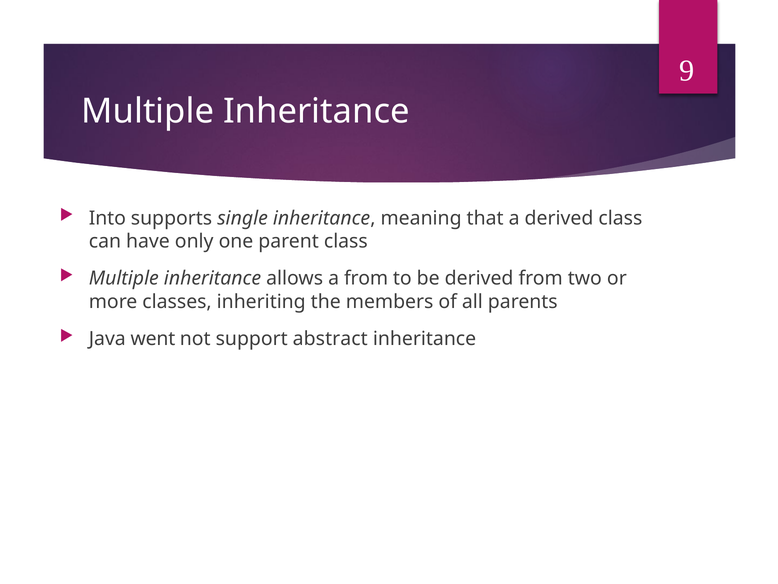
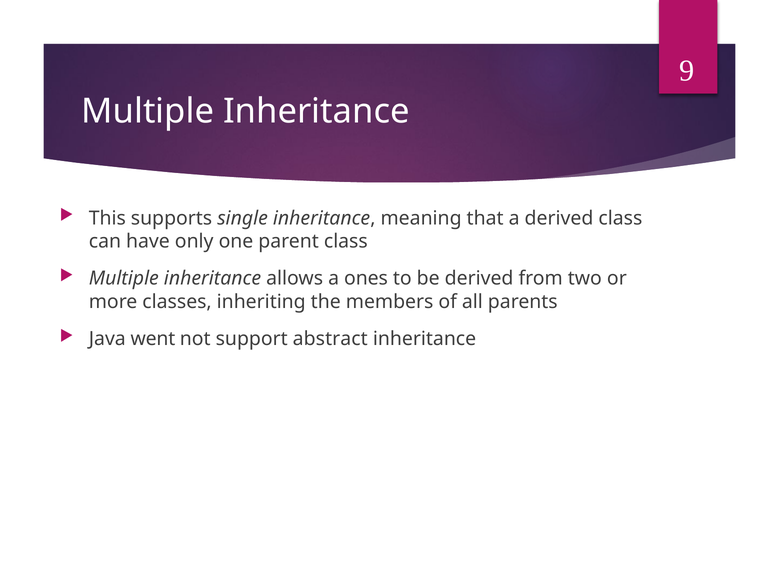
Into: Into -> This (107, 218)
a from: from -> ones (366, 278)
